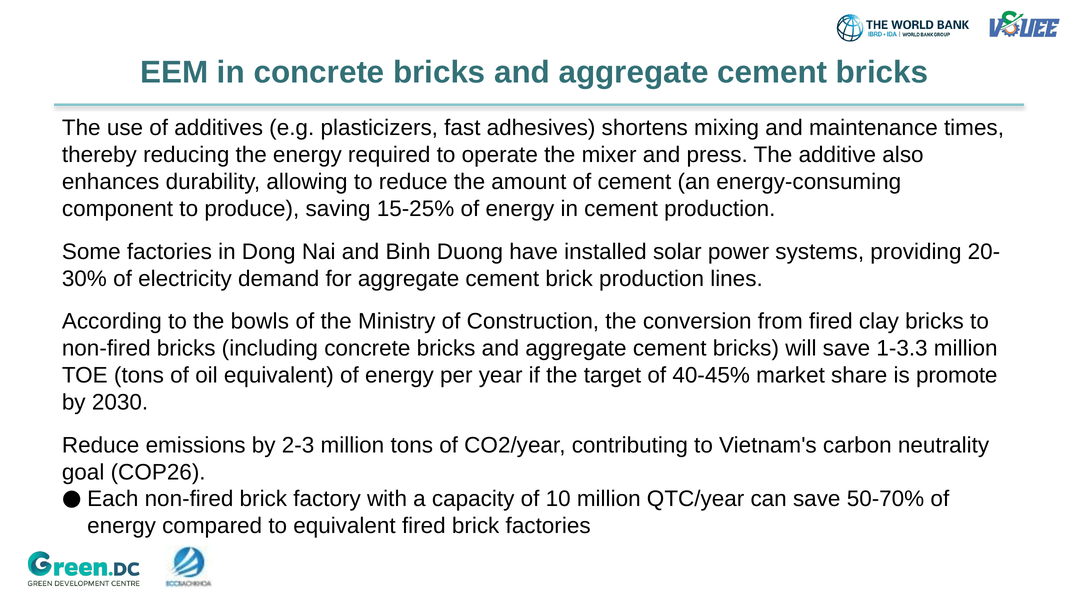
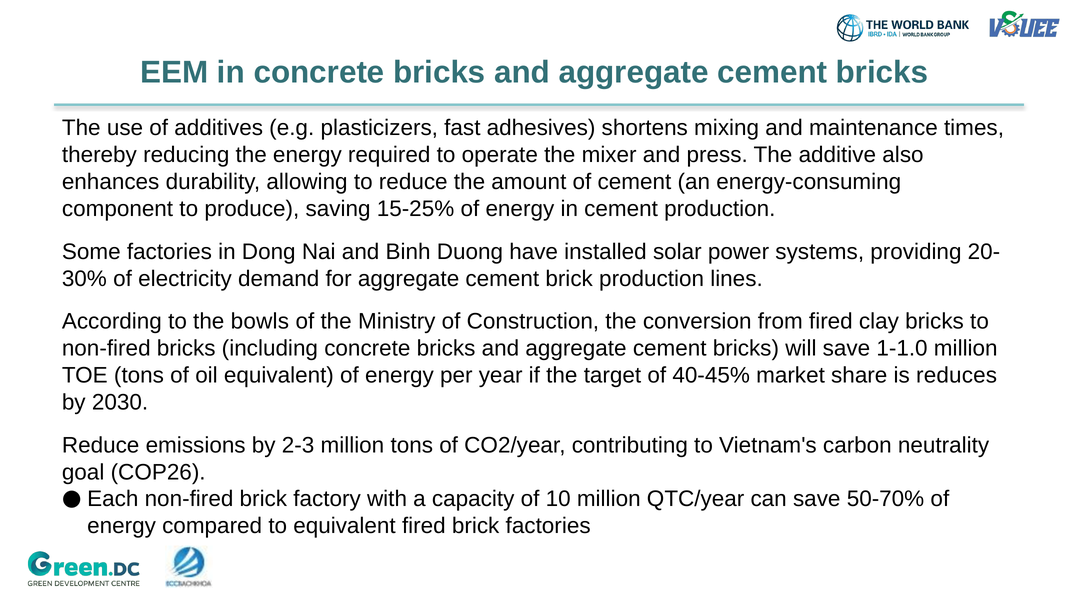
1-3.3: 1-3.3 -> 1-1.0 (902, 349)
promote: promote -> reduces (957, 376)
